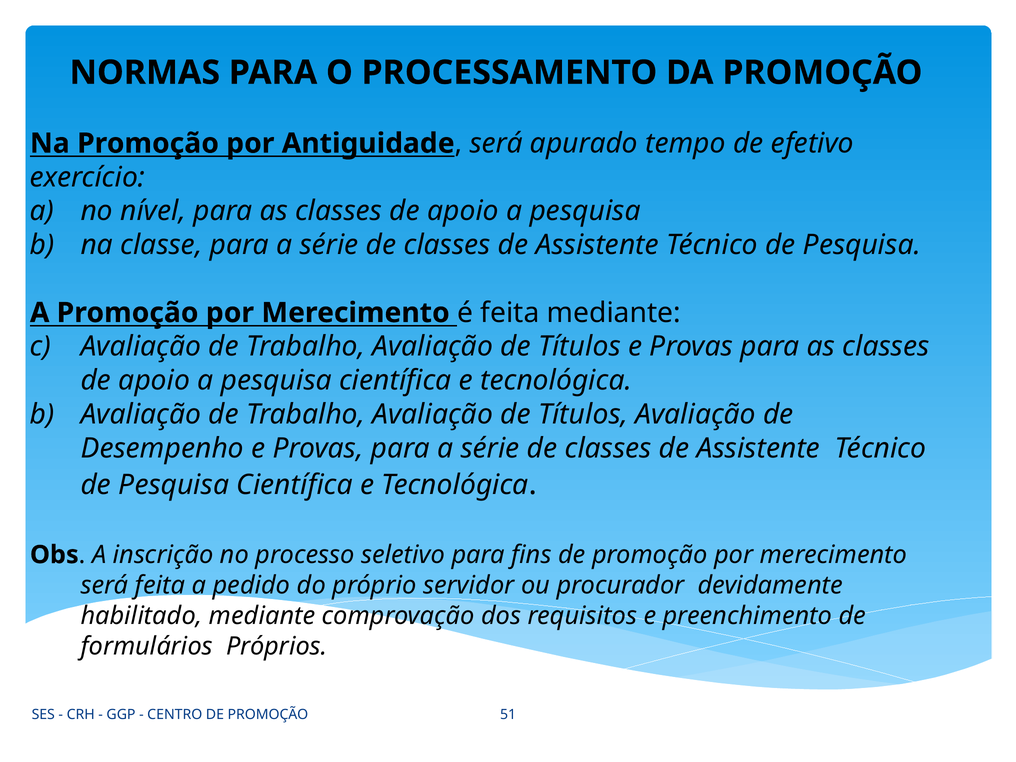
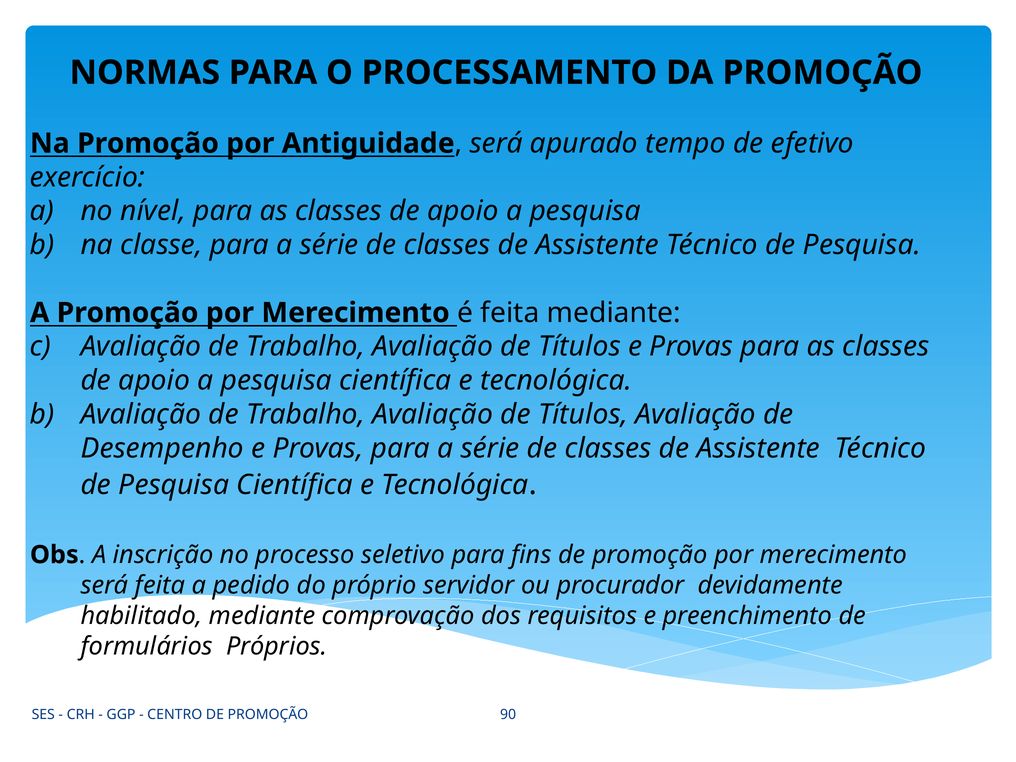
51: 51 -> 90 (508, 715)
